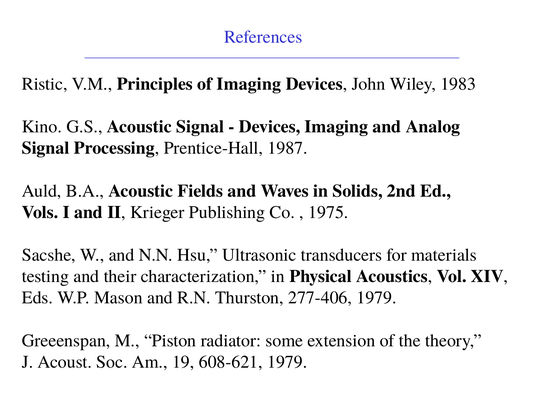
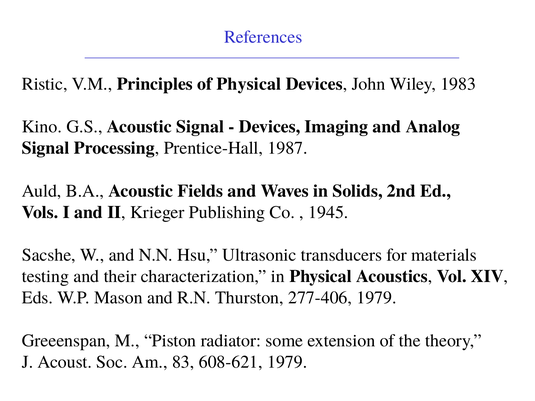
of Imaging: Imaging -> Physical (249, 84)
1975: 1975 -> 1945 (328, 212)
19: 19 -> 83 (183, 362)
